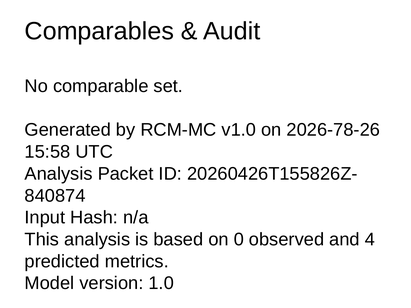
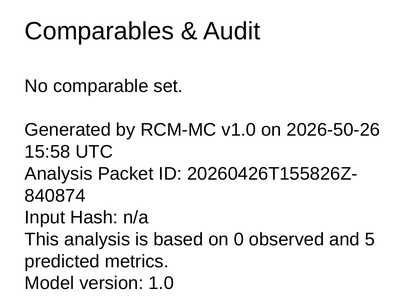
2026-78-26: 2026-78-26 -> 2026-50-26 (333, 130)
4: 4 -> 5 (370, 240)
